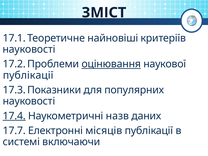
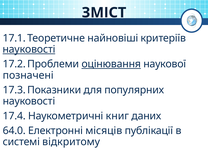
науковості underline: none -> present (29, 49)
публікації: публікації -> позначені (28, 75)
17.4 underline: present -> none (14, 116)
назв: назв -> книг (117, 116)
17.7: 17.7 -> 64.0 (14, 131)
включаючи: включаючи -> відкритому (71, 142)
